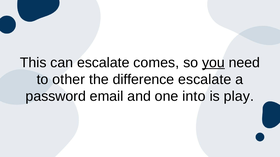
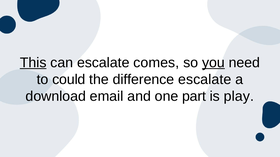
This underline: none -> present (33, 63)
other: other -> could (69, 80)
password: password -> download (56, 97)
into: into -> part (194, 97)
